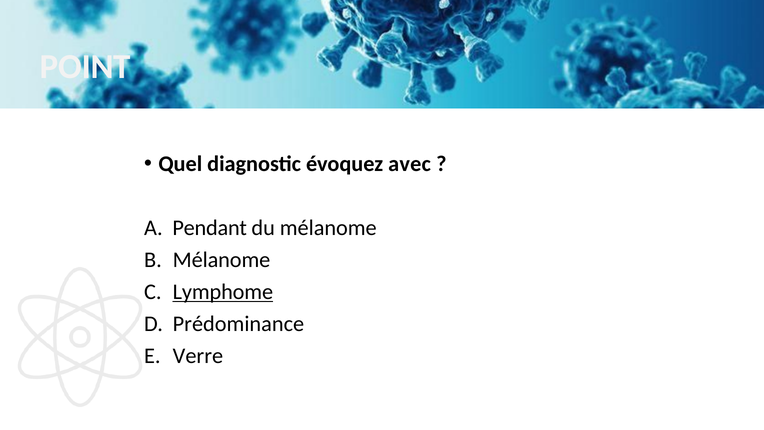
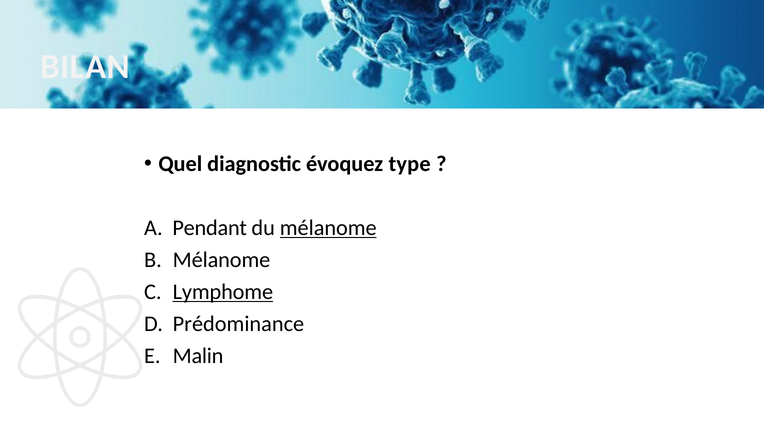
POINT: POINT -> BILAN (85, 67)
avec: avec -> type (410, 164)
mélanome underline: none -> present (328, 228)
Verre: Verre -> Malin (198, 356)
